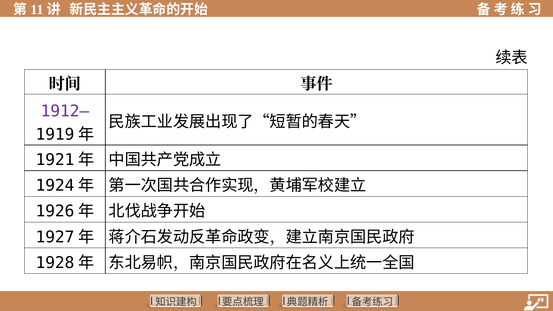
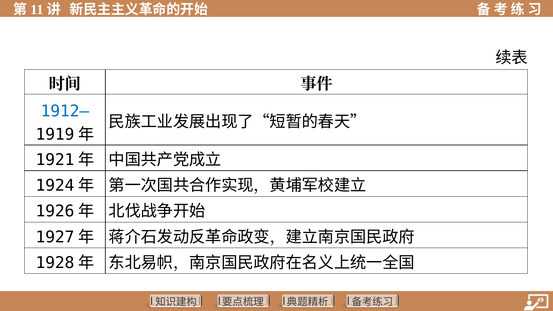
1912— colour: purple -> blue (65, 111)
